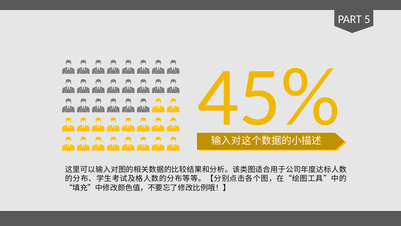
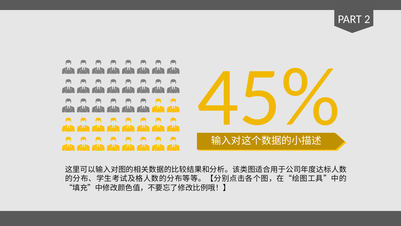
5: 5 -> 2 (367, 19)
